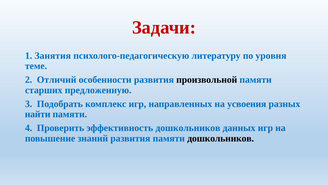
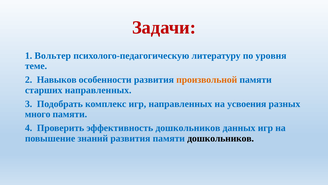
Занятия: Занятия -> Вольтер (53, 55)
Отличий: Отличий -> Навыков (57, 80)
произвольной colour: black -> orange (207, 80)
старших предложенную: предложенную -> направленных (98, 90)
найти: найти -> много (38, 114)
